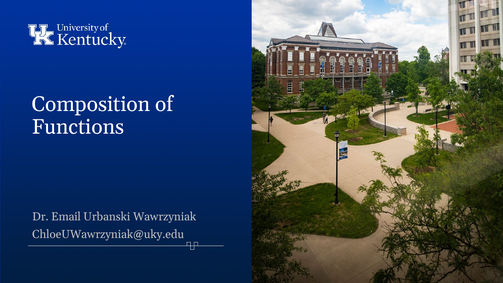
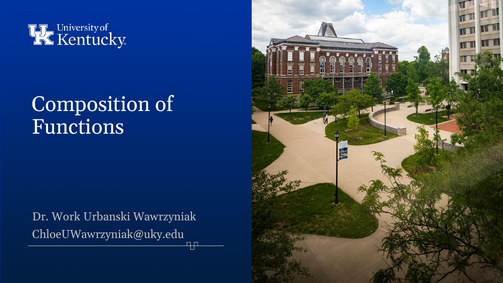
Email: Email -> Work (66, 217)
